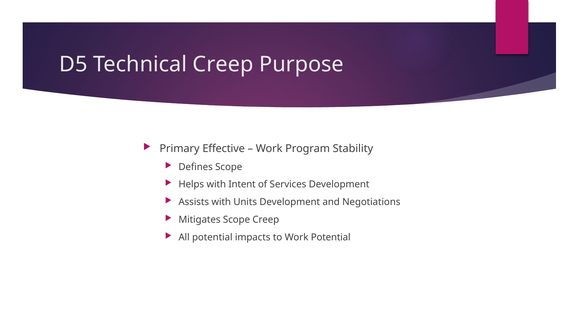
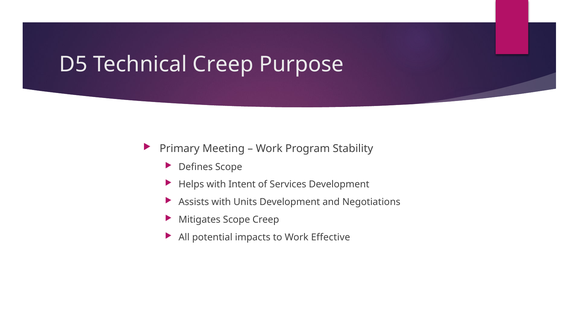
Effective: Effective -> Meeting (224, 149)
Work Potential: Potential -> Effective (331, 238)
